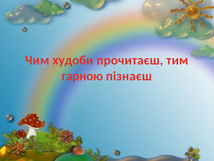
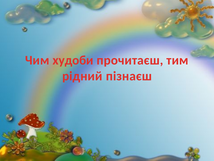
гарною: гарною -> рідний (82, 76)
